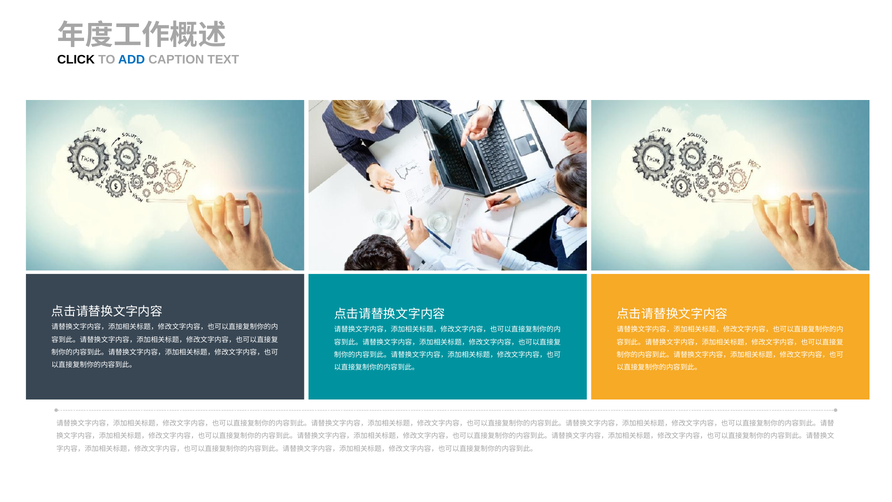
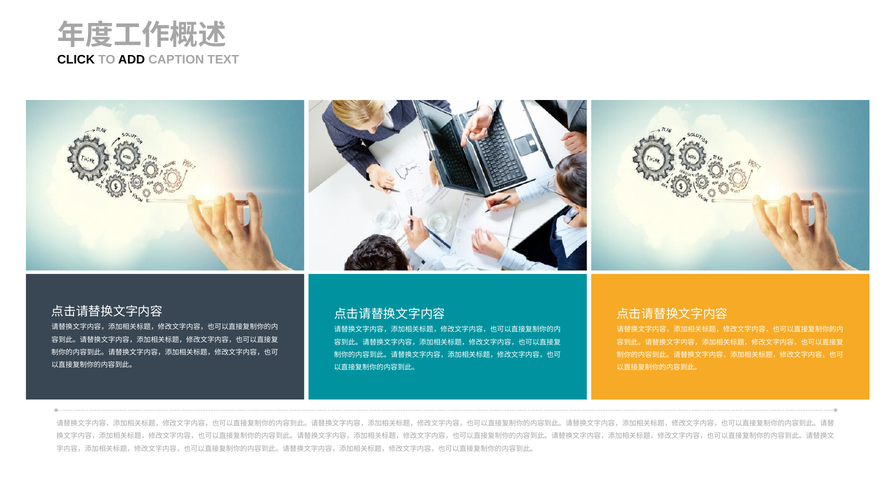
ADD colour: blue -> black (132, 60)
